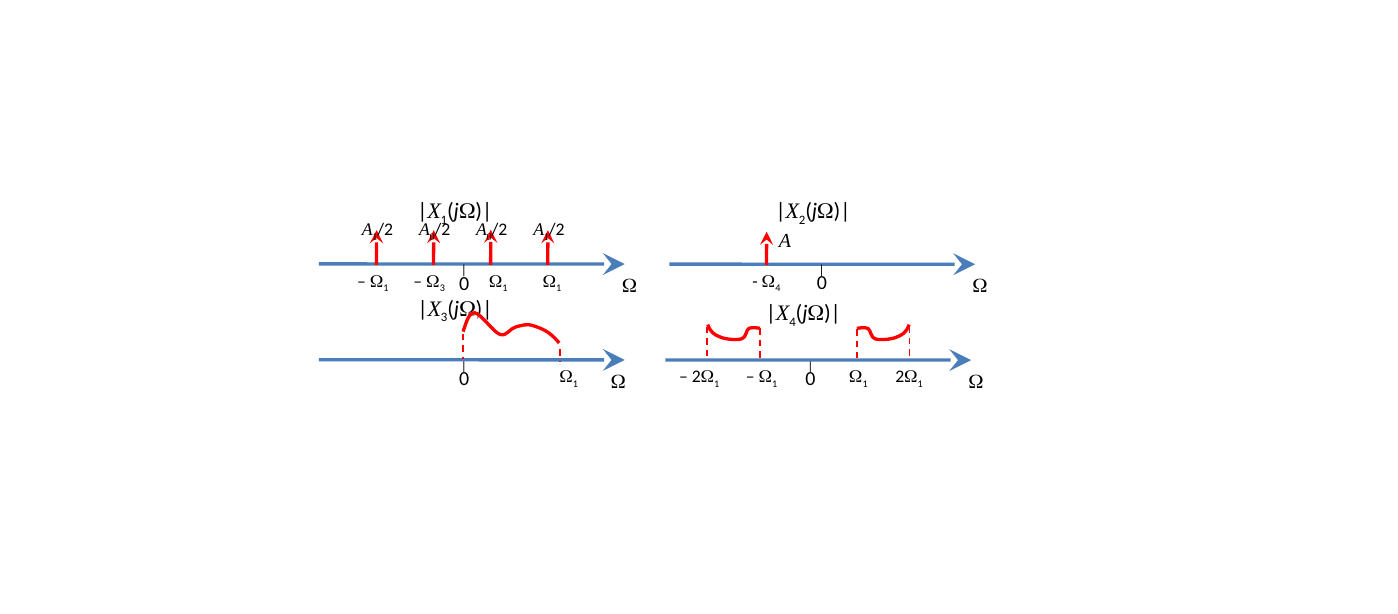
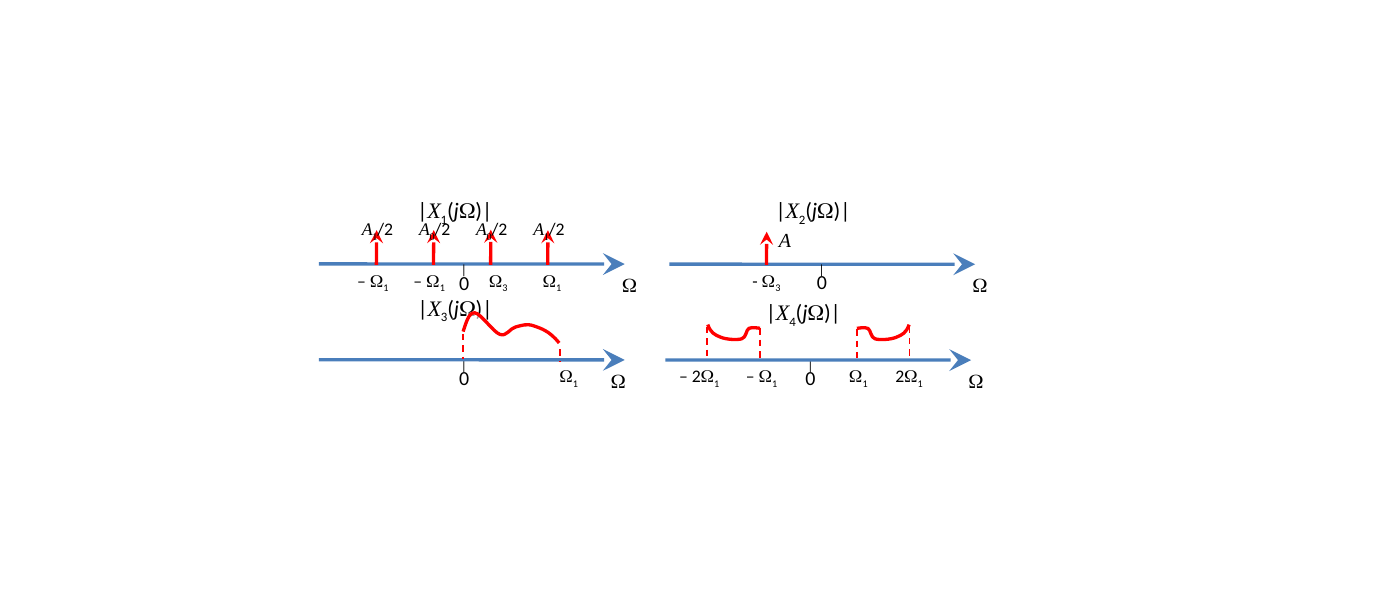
3: 3 -> 1 (442, 288)
4: 4 -> 3 (778, 288)
1: 1 -> 3 (505, 288)
